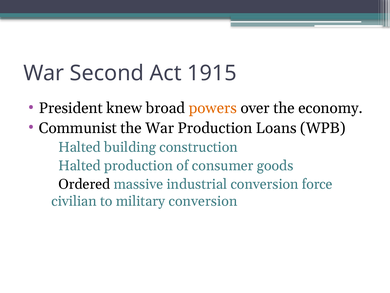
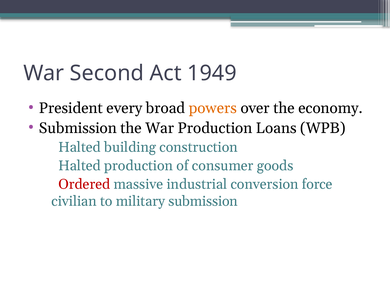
1915: 1915 -> 1949 (212, 73)
knew: knew -> every (124, 108)
Communist: Communist -> Submission (78, 128)
Ordered colour: black -> red (84, 184)
military conversion: conversion -> submission (203, 201)
